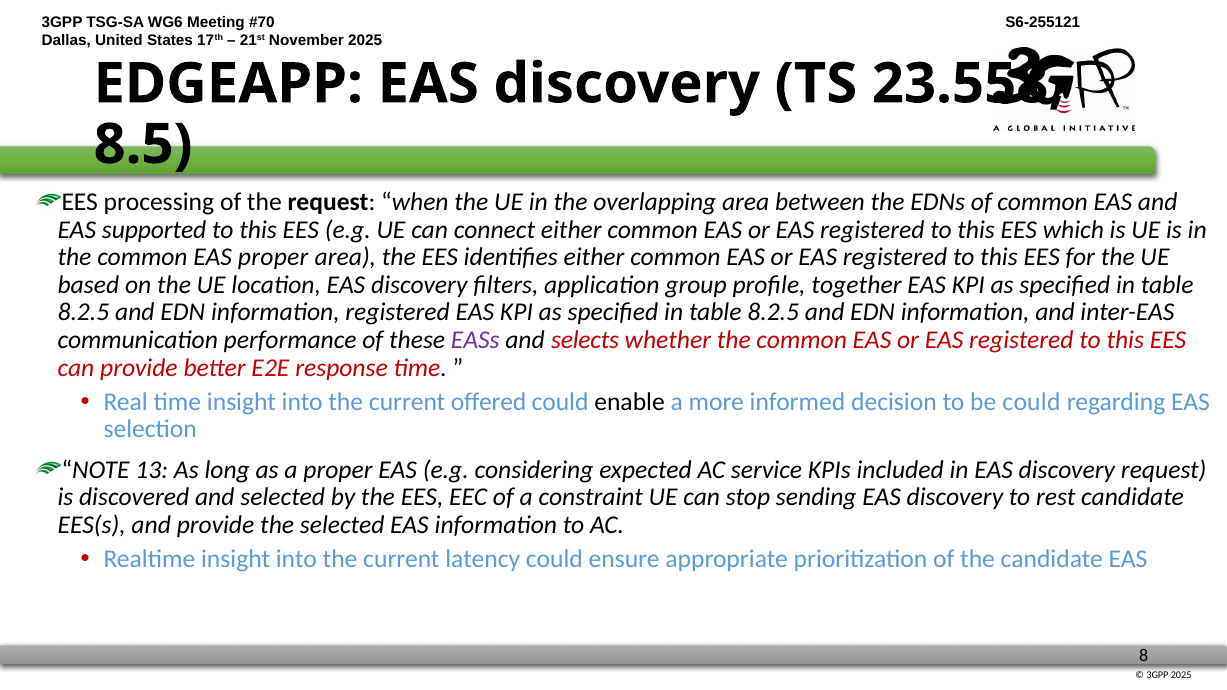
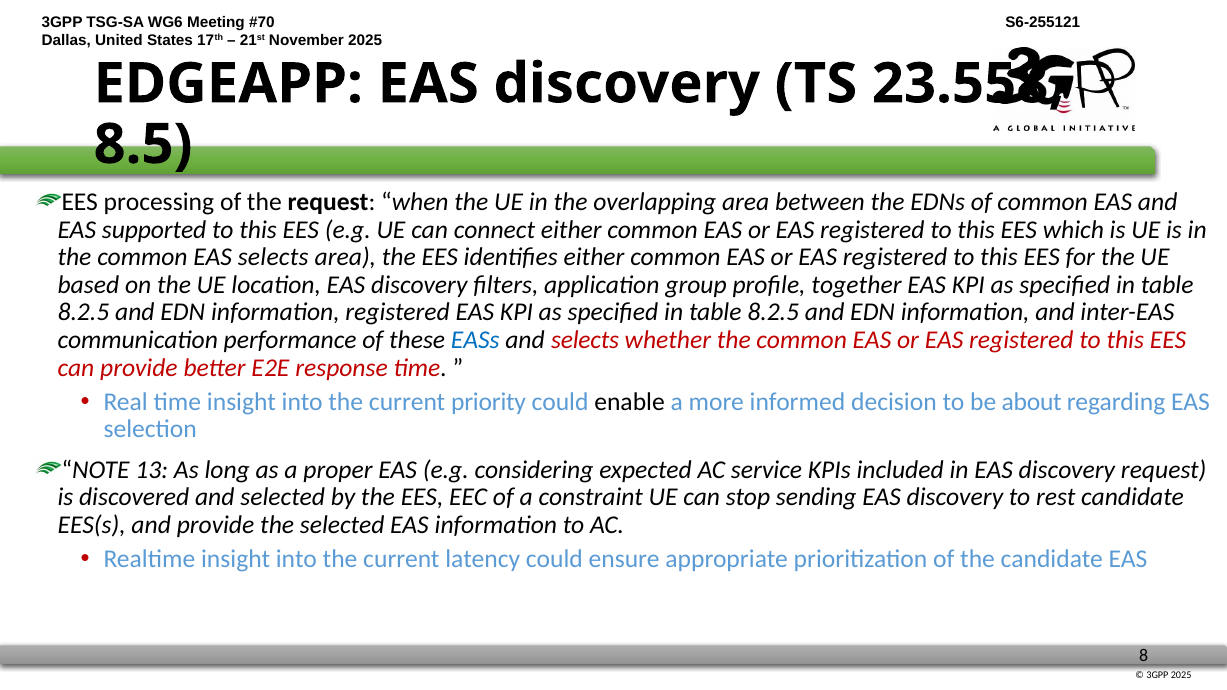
EAS proper: proper -> selects (273, 257)
EASs colour: purple -> blue (475, 340)
offered: offered -> priority (489, 402)
be could: could -> about (1032, 402)
